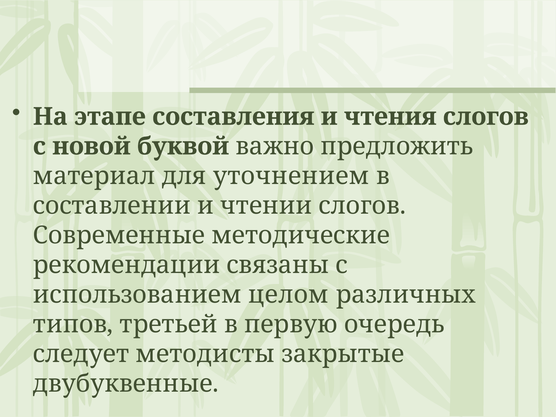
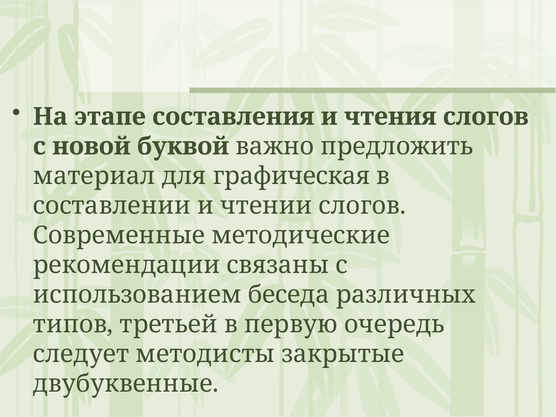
уточнением: уточнением -> графическая (291, 176)
целом: целом -> беседа (289, 295)
